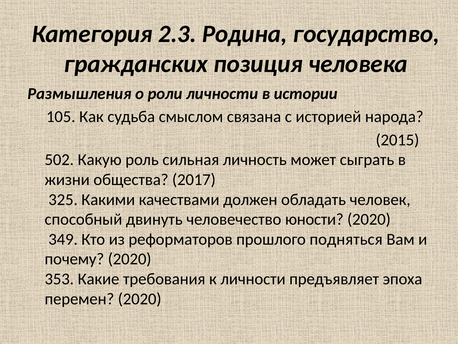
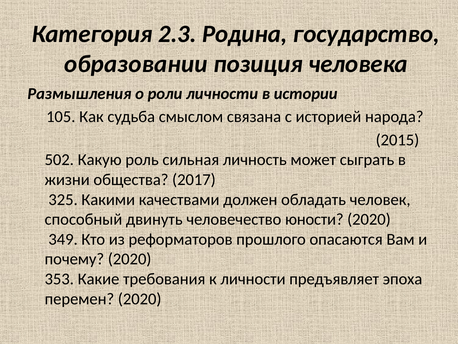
гражданских: гражданских -> образовании (136, 64)
подняться: подняться -> опасаются (346, 239)
